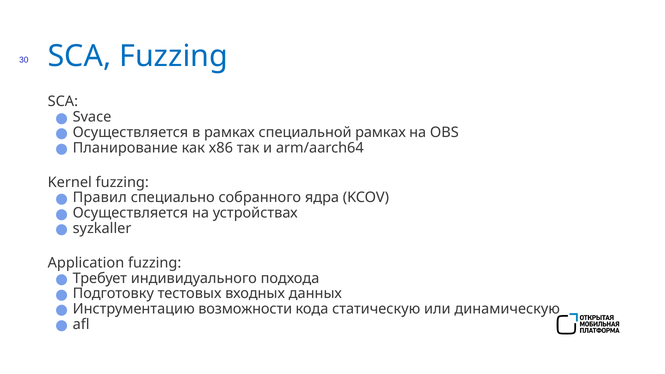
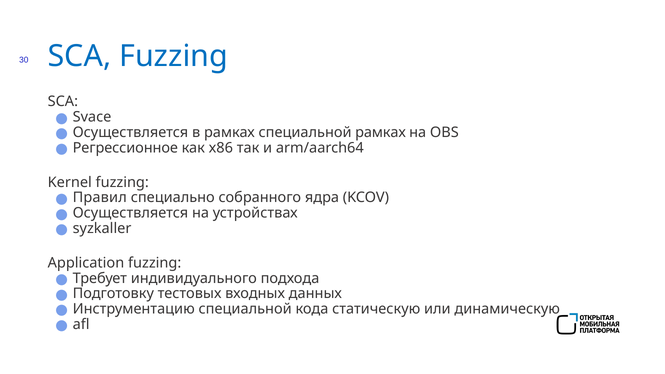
Планирование: Планирование -> Регрессионное (125, 148)
Инструментацию возможности: возможности -> специальной (245, 309)
